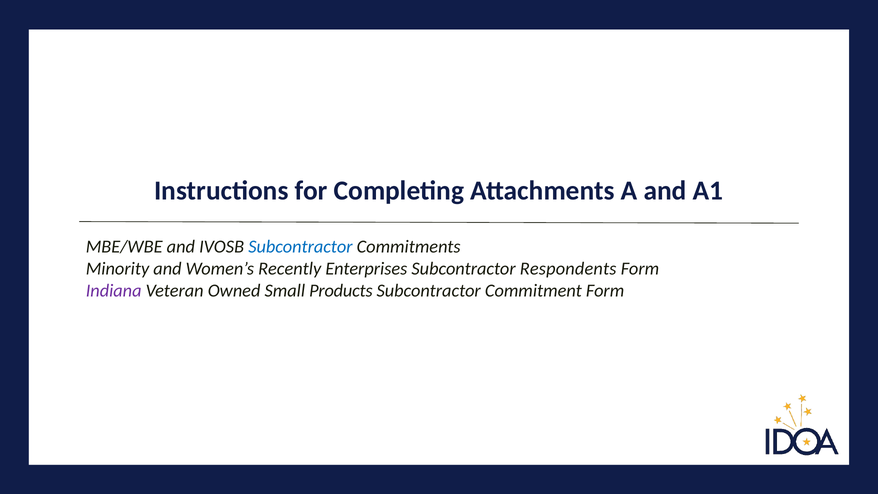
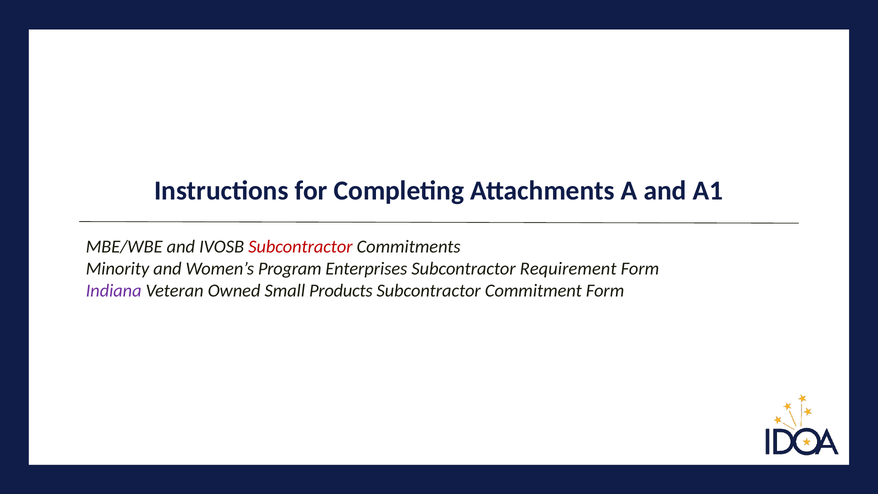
Subcontractor colour: blue -> red (300, 247)
Recently: Recently -> Program (290, 269)
Respondents: Respondents -> Requirement (568, 269)
